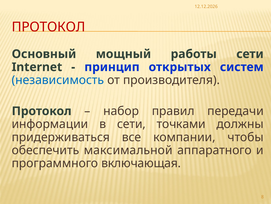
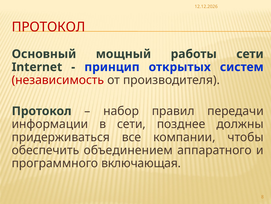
независимость colour: blue -> red (58, 80)
точками: точками -> позднее (181, 124)
максимальной: максимальной -> объединением (128, 150)
